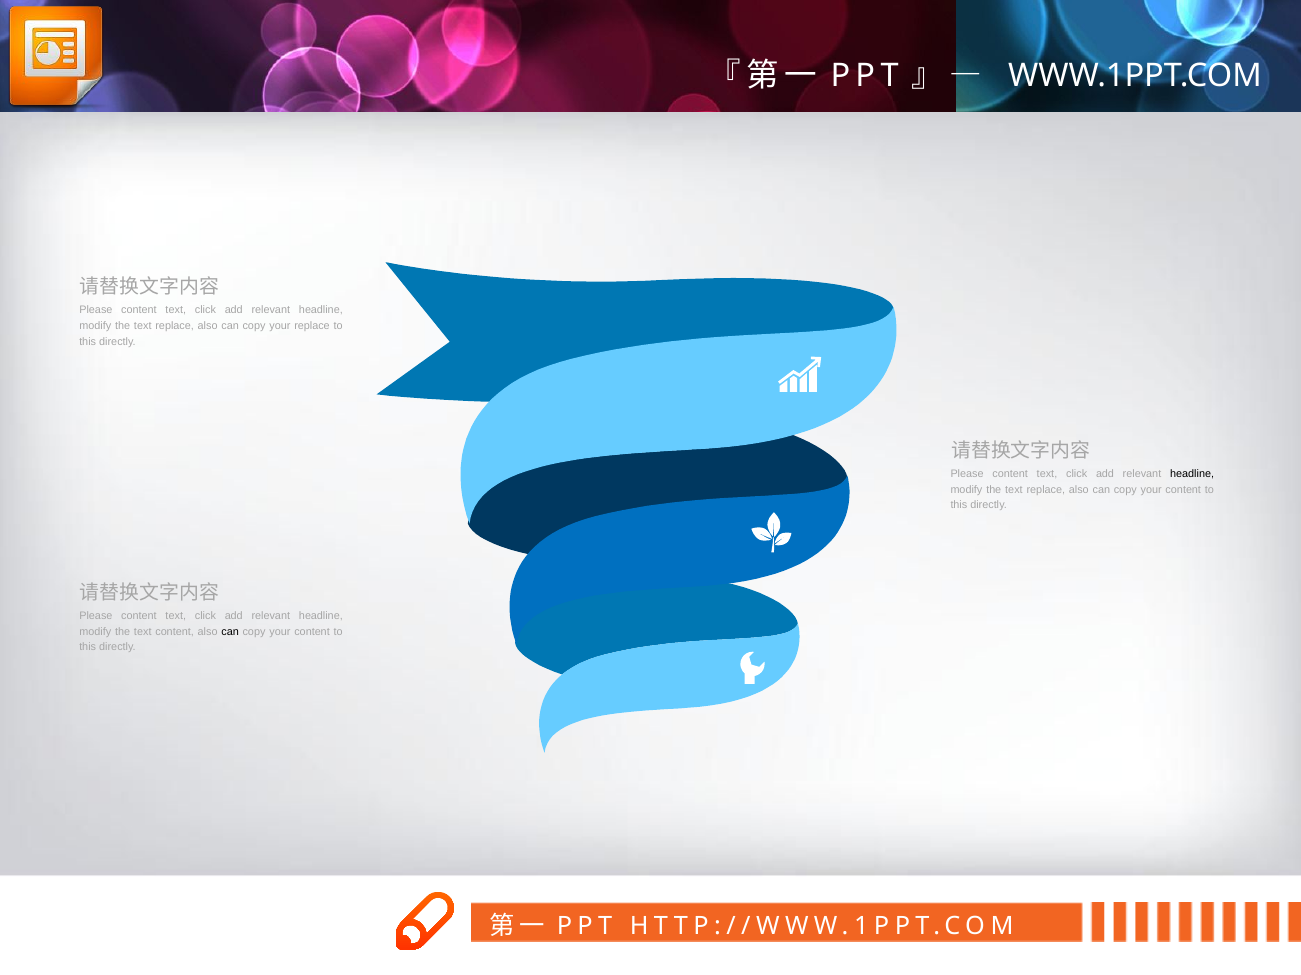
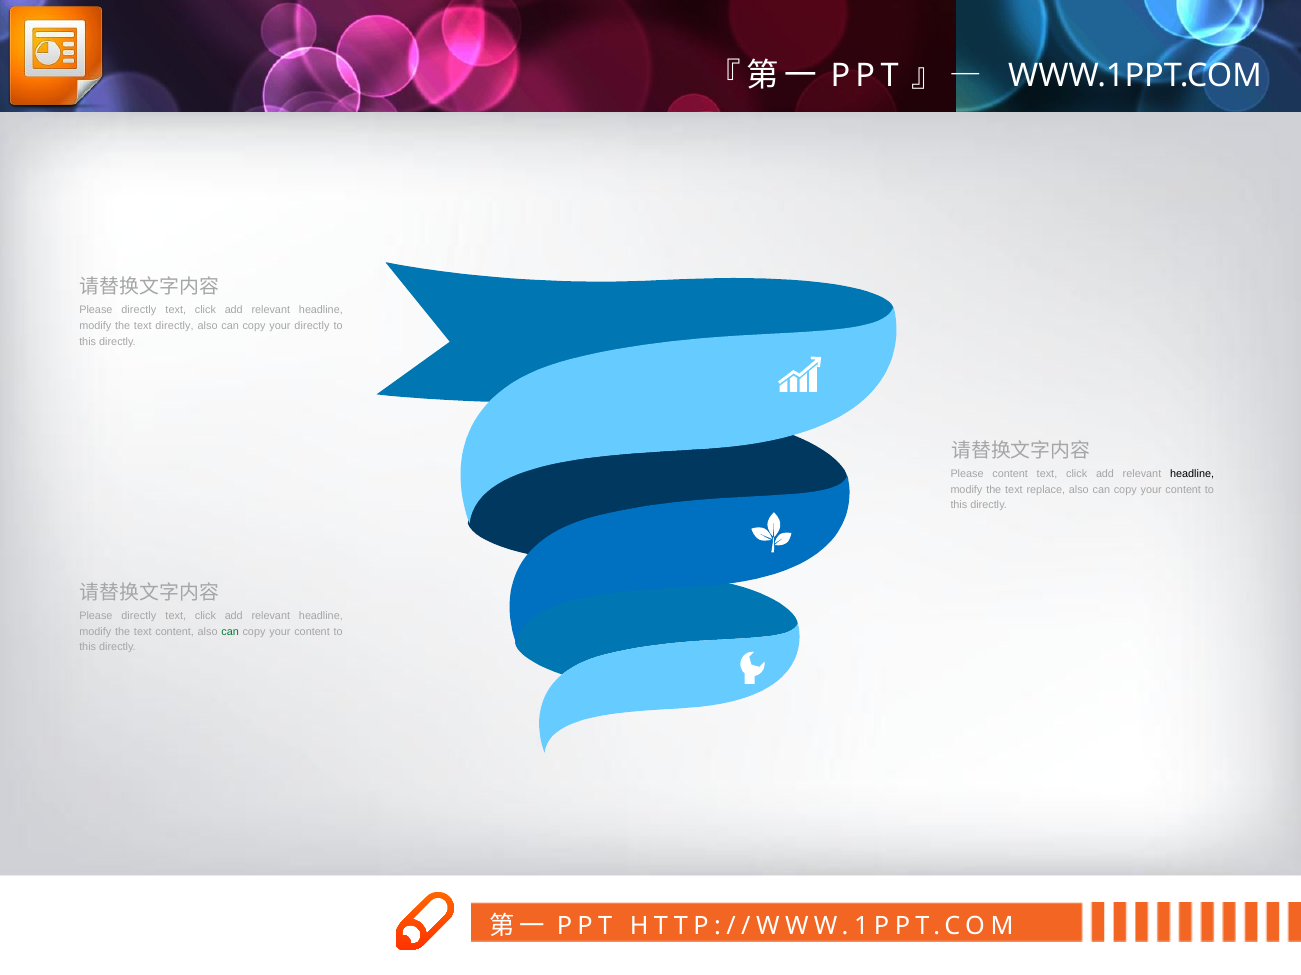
content: content -> directly (139, 311)
replace: replace -> directly (175, 326)
your replace: replace -> directly (312, 326)
content: content -> directly (139, 617)
can colour: black -> green (230, 632)
